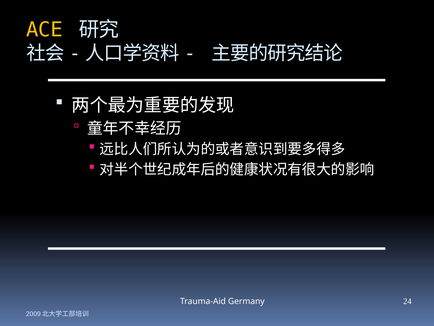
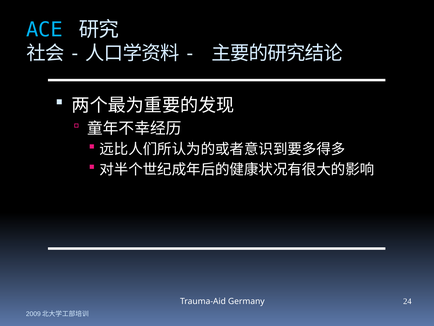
ACE colour: yellow -> light blue (44, 30)
